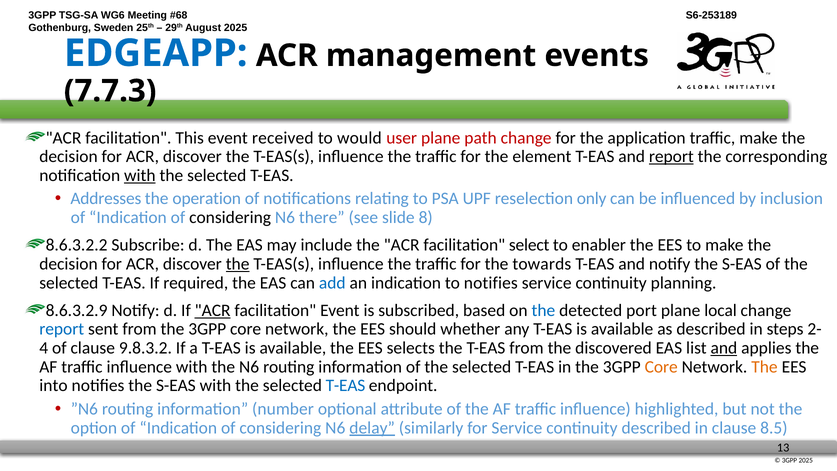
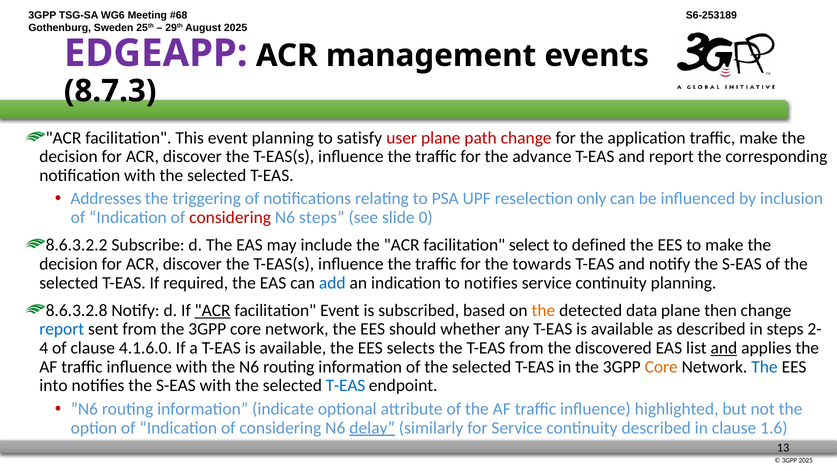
EDGEAPP colour: blue -> purple (156, 53)
7.7.3: 7.7.3 -> 8.7.3 (110, 91)
event received: received -> planning (283, 138)
would: would -> satisfy (359, 138)
element: element -> advance (542, 157)
report underline: present -> none (671, 157)
with underline: present -> none (140, 175)
operation: operation -> triggering (207, 199)
considering colour: black -> red (230, 217)
N6 there: there -> steps (322, 217)
8: 8 -> 0 (426, 217)
enabler: enabler -> defined (599, 245)
the underline: present -> none (238, 264)
8.6.3.2.9: 8.6.3.2.9 -> 8.6.3.2.8 (77, 310)
the colour: blue -> orange (543, 310)
port: port -> data (642, 310)
local: local -> then (721, 310)
9.8.3.2: 9.8.3.2 -> 4.1.6.0 (145, 348)
The colour: orange -> blue (764, 367)
number: number -> indicate (283, 409)
8.5: 8.5 -> 1.6 (774, 428)
